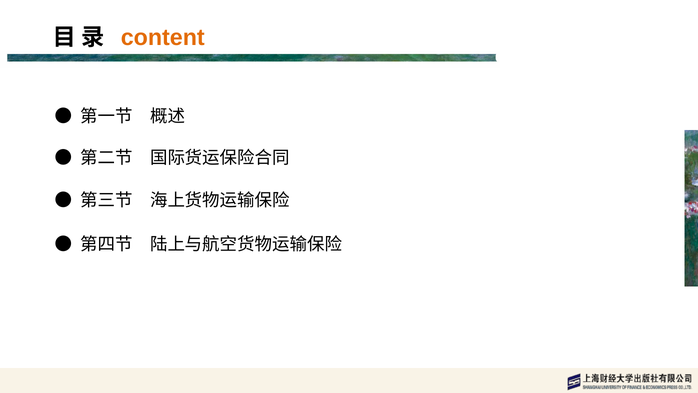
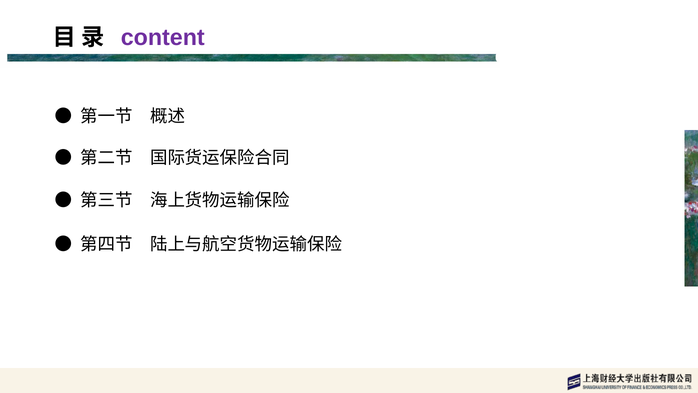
content colour: orange -> purple (163, 37)
